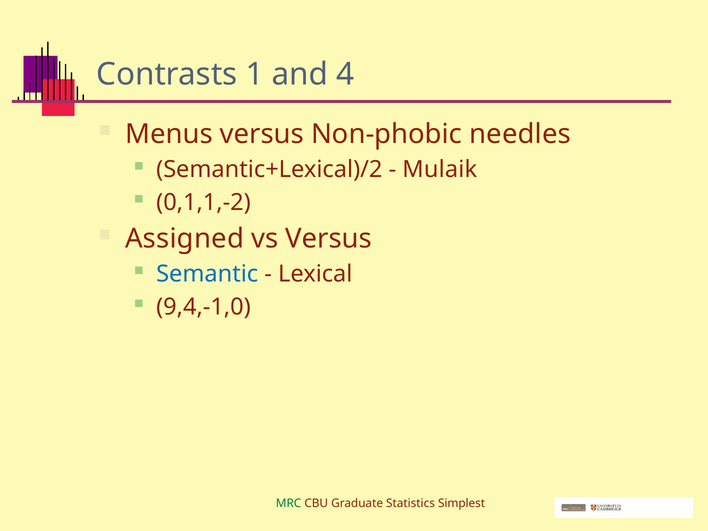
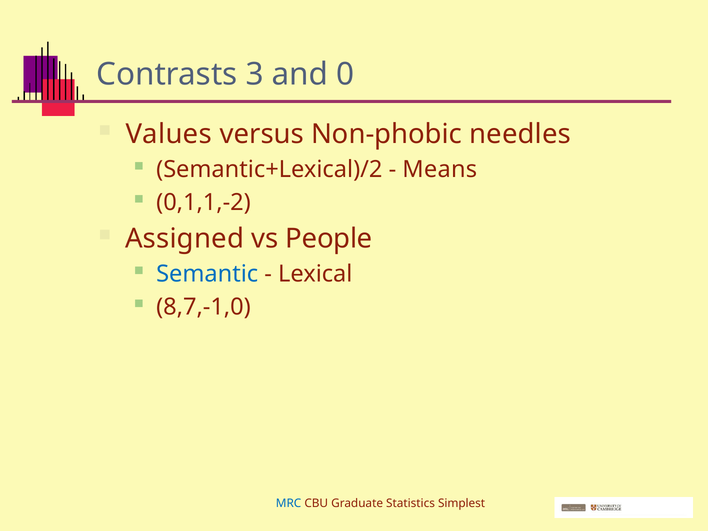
1: 1 -> 3 (255, 74)
4: 4 -> 0 (345, 74)
Menus: Menus -> Values (169, 134)
Mulaik: Mulaik -> Means (440, 169)
vs Versus: Versus -> People (329, 239)
9,4,-1,0: 9,4,-1,0 -> 8,7,-1,0 (203, 307)
MRC colour: green -> blue (289, 503)
